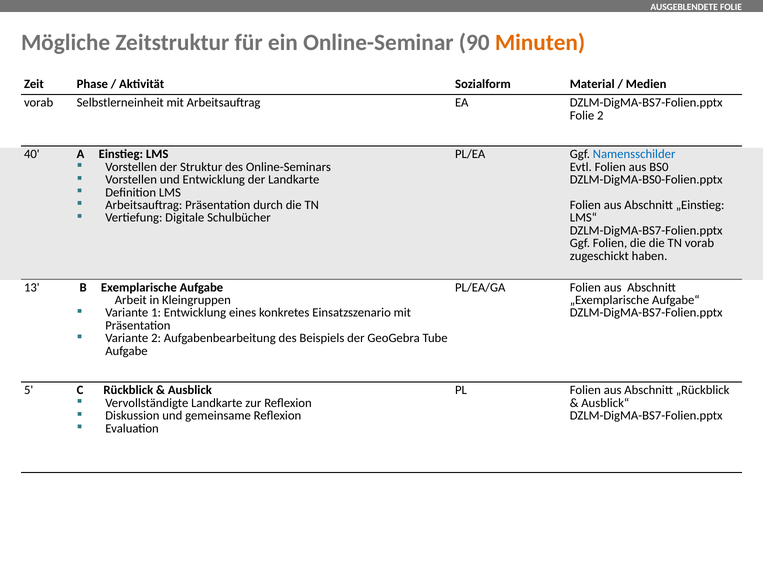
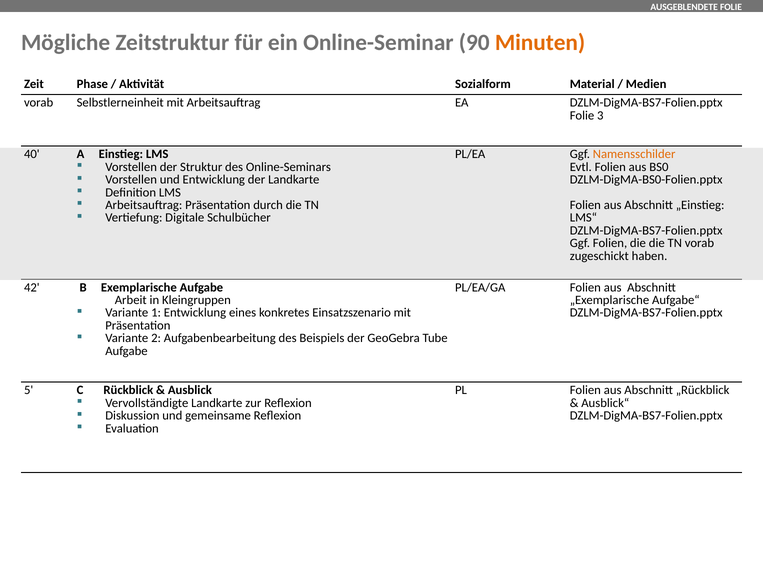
Folie 2: 2 -> 3 (600, 115)
Namensschilder colour: blue -> orange (634, 154)
13: 13 -> 42 (32, 287)
